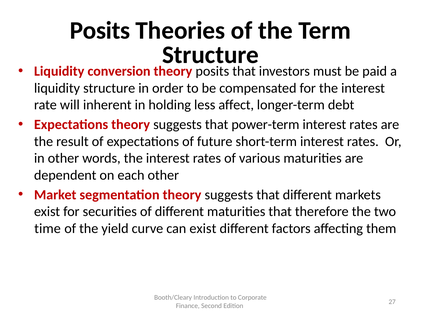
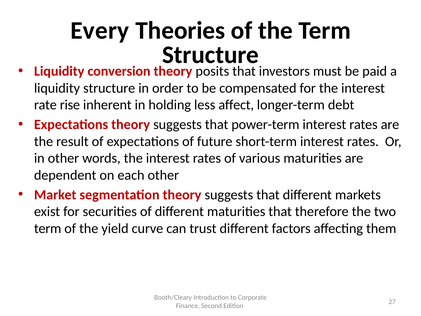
Posits: Posits -> Every (100, 31)
will: will -> rise (70, 105)
time: time -> term (48, 228)
can exist: exist -> trust (203, 228)
